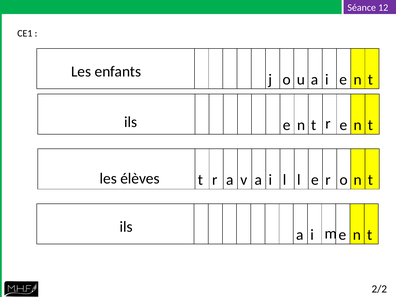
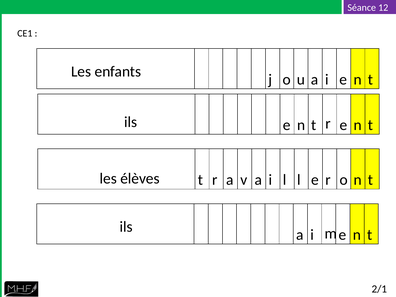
2/2: 2/2 -> 2/1 (379, 289)
